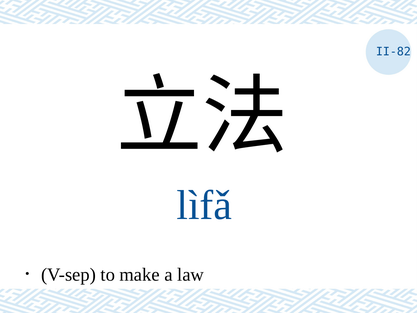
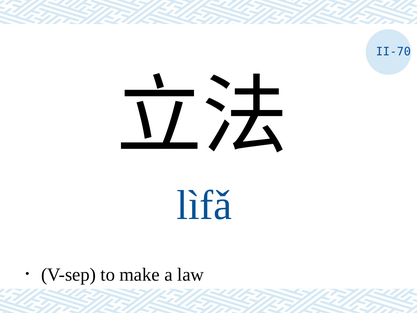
II-82: II-82 -> II-70 (393, 52)
